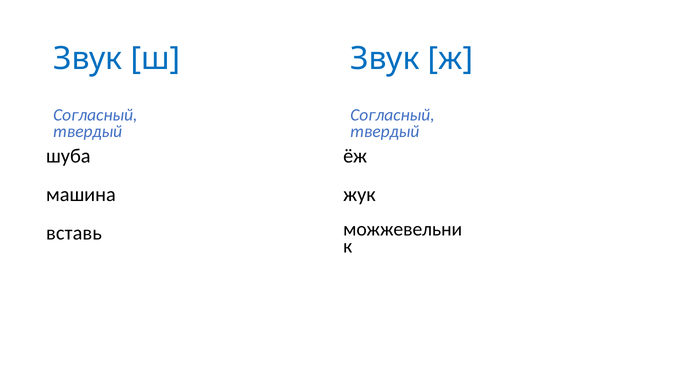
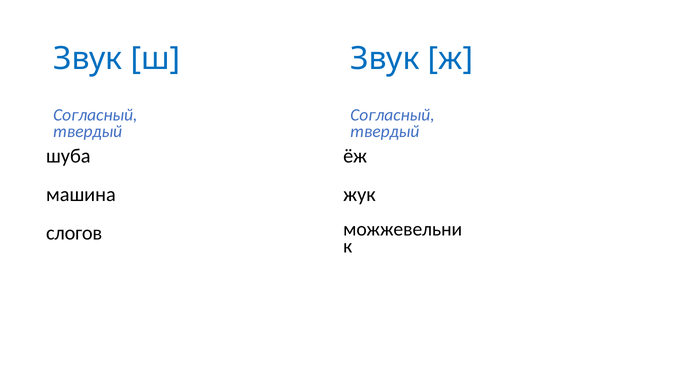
вставь: вставь -> слогов (74, 233)
